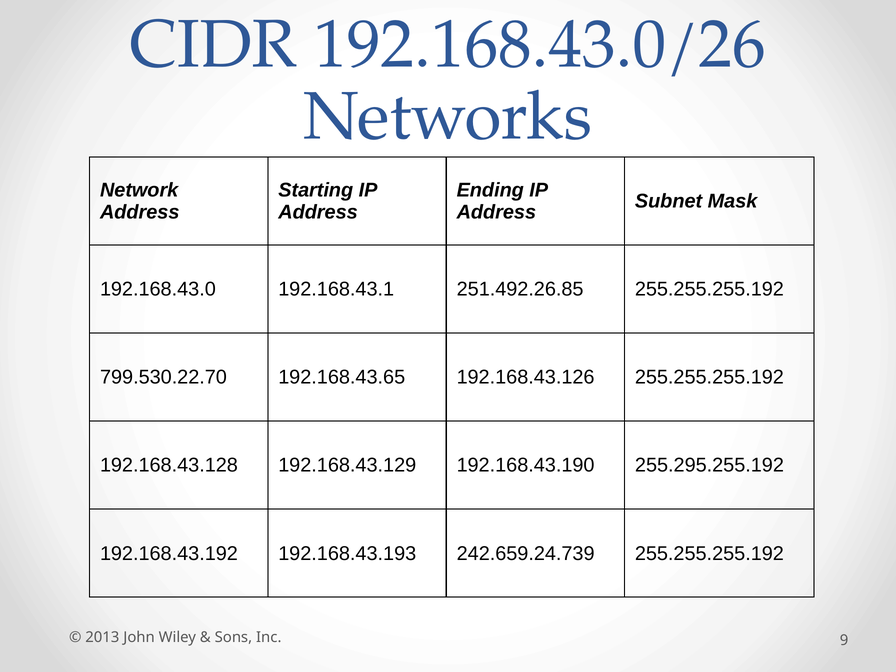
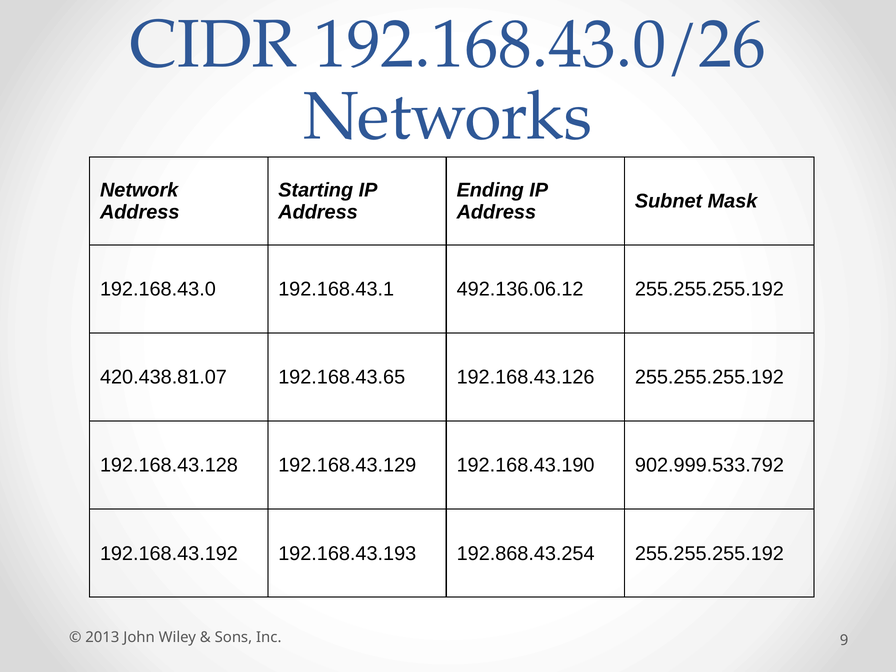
251.492.26.85: 251.492.26.85 -> 492.136.06.12 (520, 289)
799.530.22.70: 799.530.22.70 -> 420.438.81.07 (163, 377)
255.295.255.192: 255.295.255.192 -> 902.999.533.792 (709, 465)
242.659.24.739: 242.659.24.739 -> 192.868.43.254 (526, 553)
